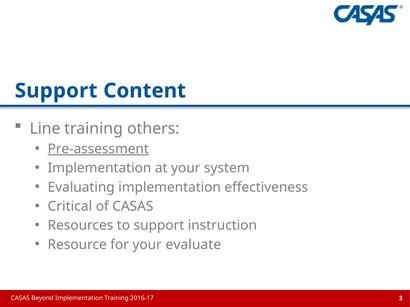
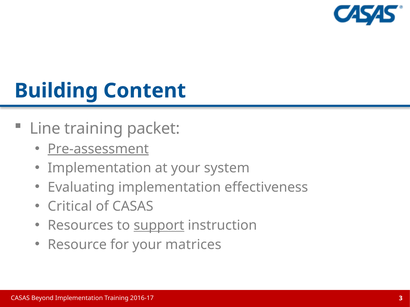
Support: Support -> Building (56, 91)
others: others -> packet (153, 129)
support underline: none -> present (159, 226)
evaluate: evaluate -> matrices (193, 245)
